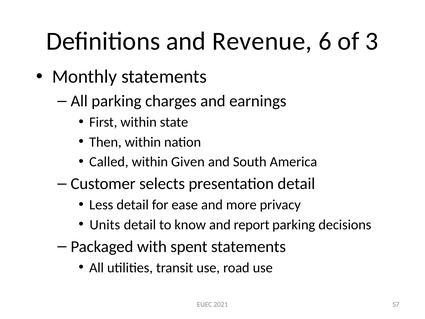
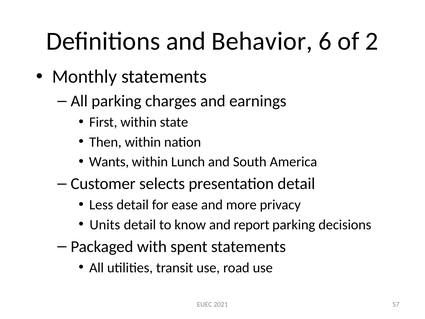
Revenue: Revenue -> Behavior (262, 41)
3: 3 -> 2 (372, 41)
Called: Called -> Wants (109, 162)
Given: Given -> Lunch (188, 162)
